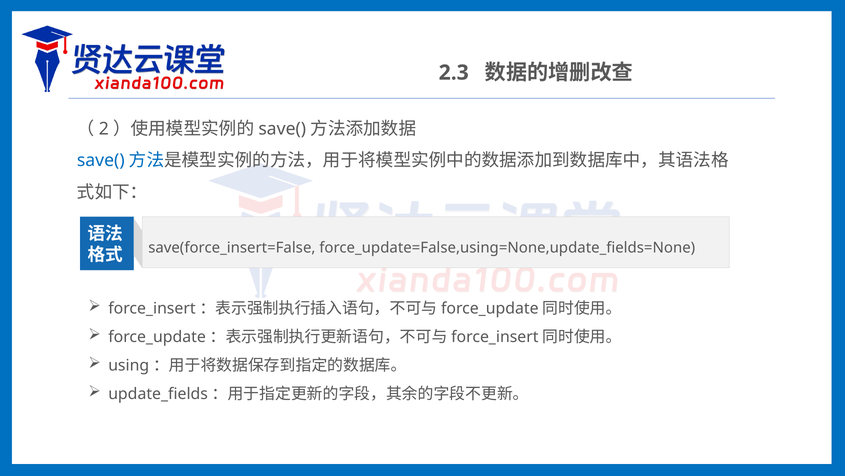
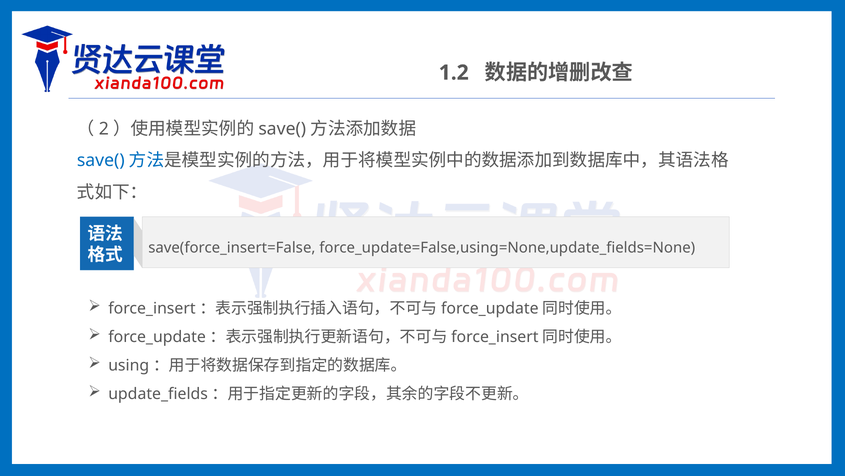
2.3: 2.3 -> 1.2 (454, 73)
